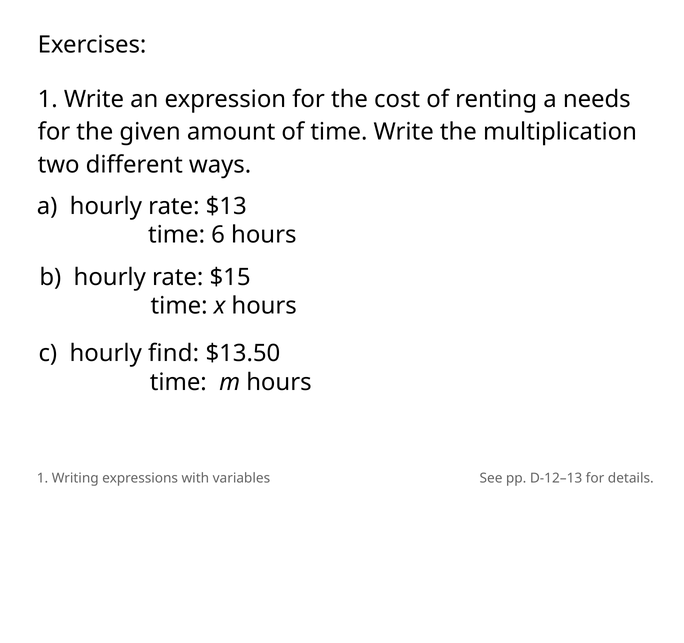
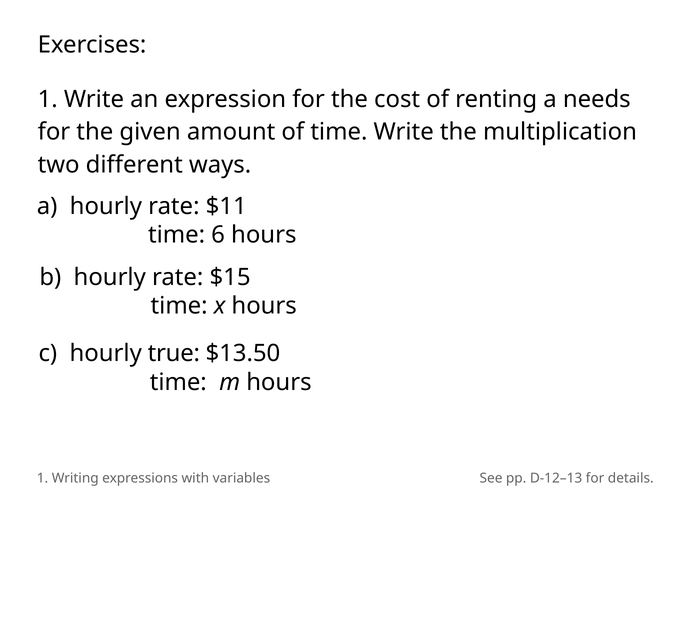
$13: $13 -> $11 (226, 206)
find: find -> true (174, 353)
